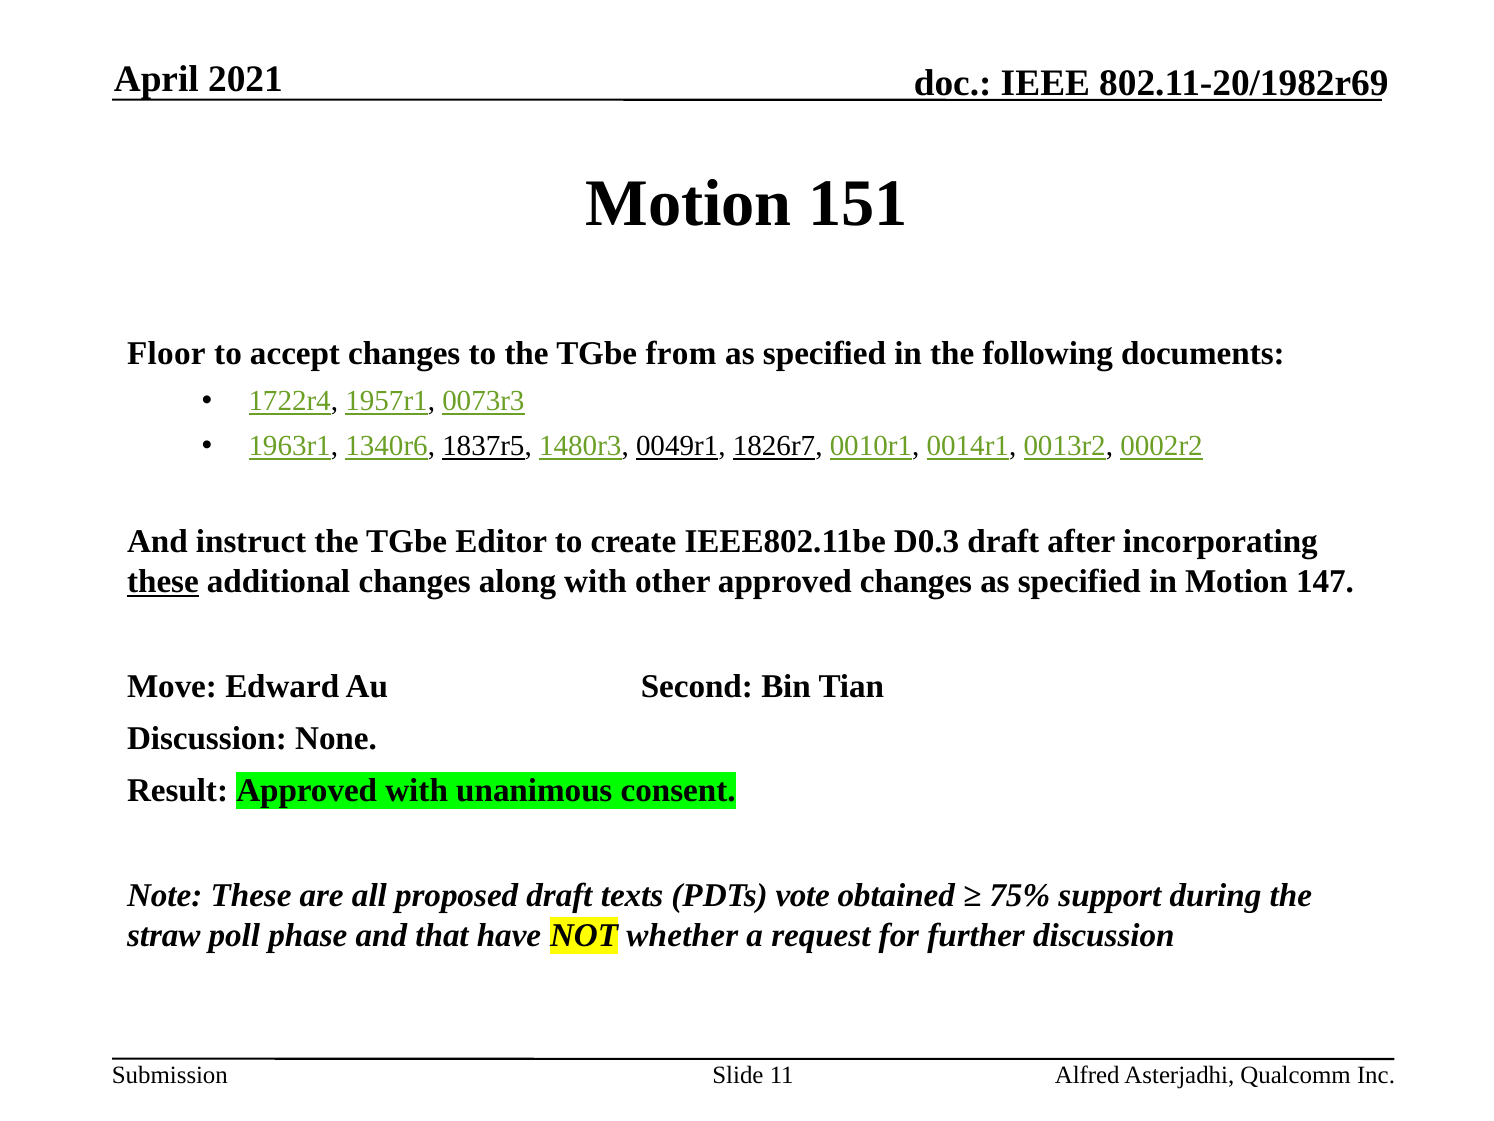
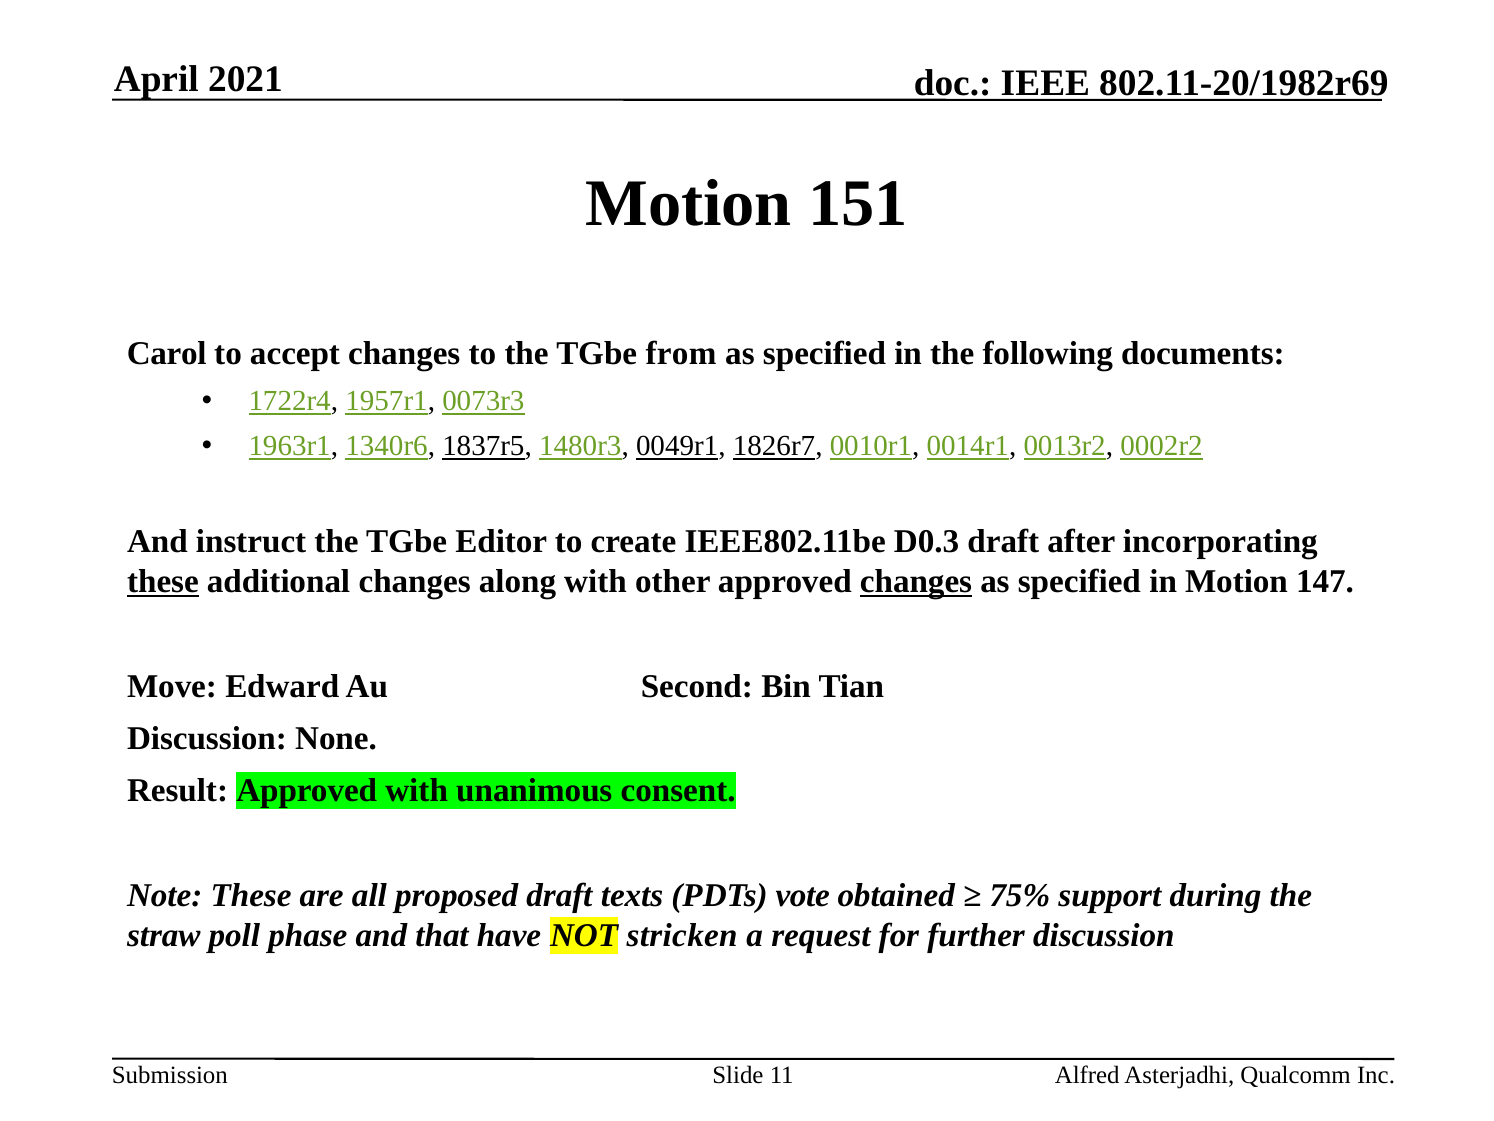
Floor: Floor -> Carol (167, 353)
changes underline: none -> present (916, 581)
whether: whether -> stricken (682, 935)
